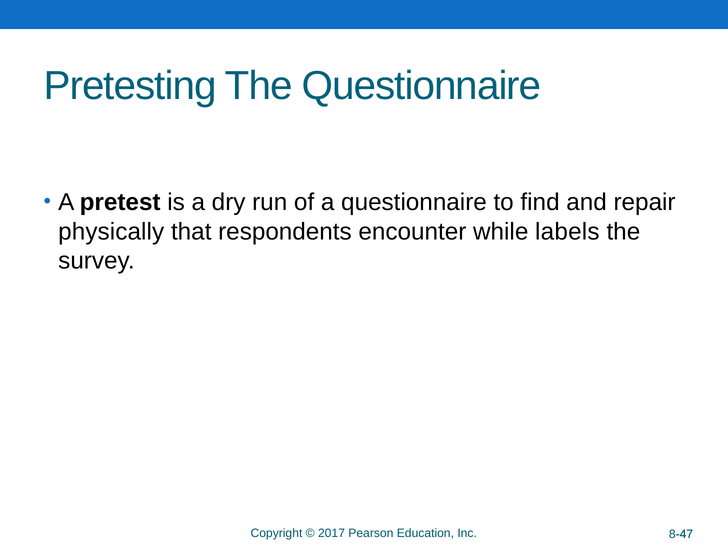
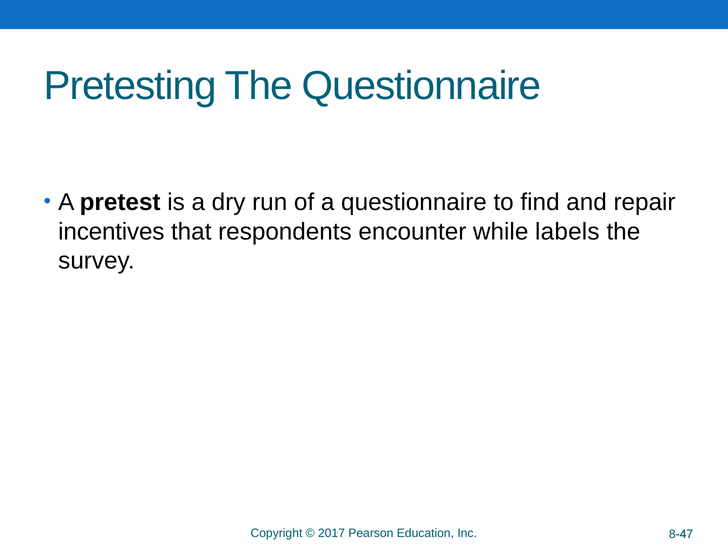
physically: physically -> incentives (111, 232)
